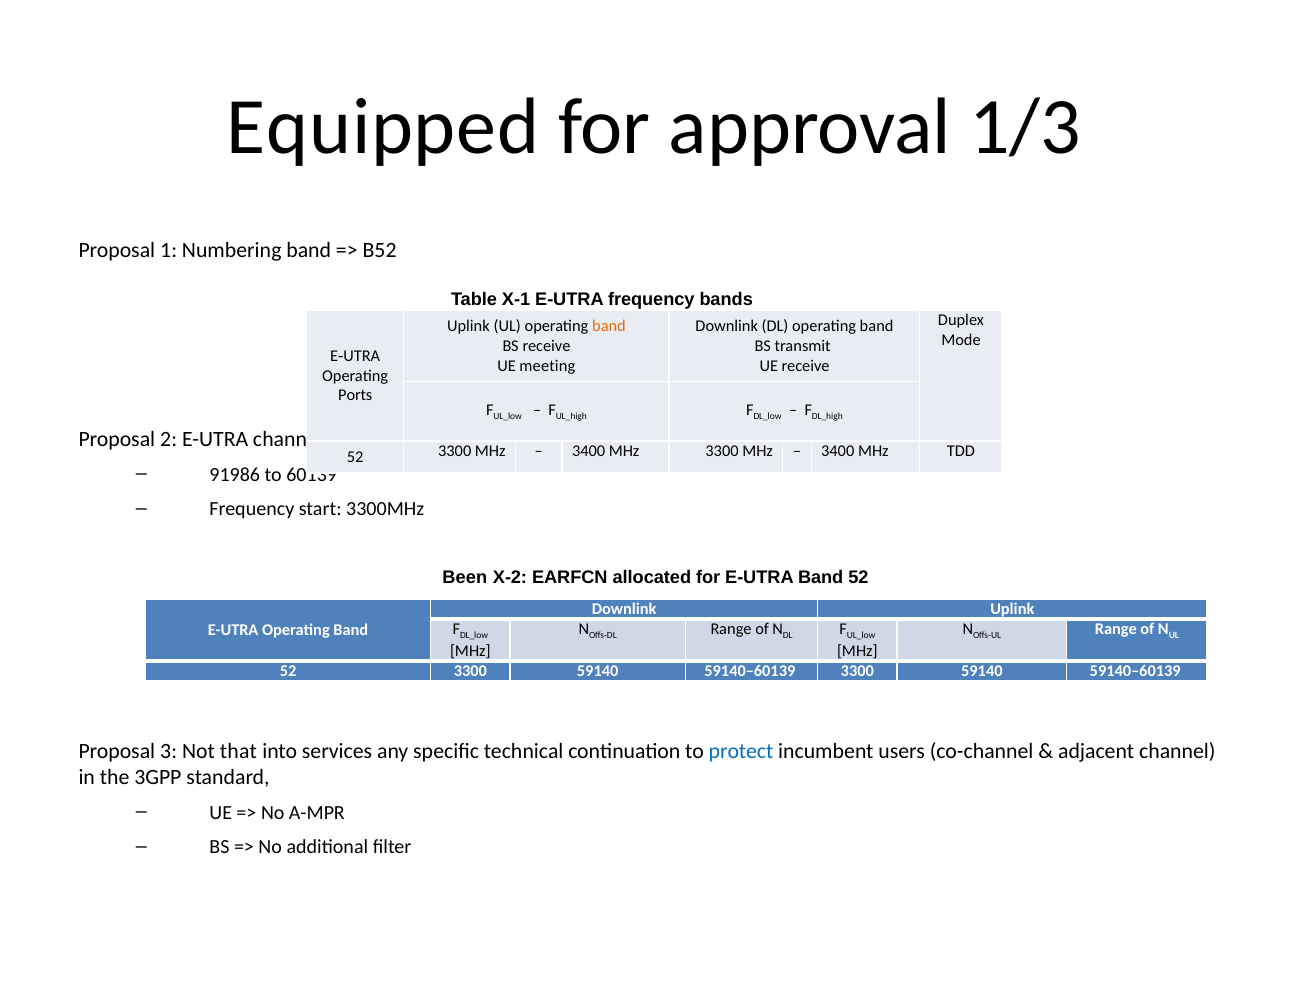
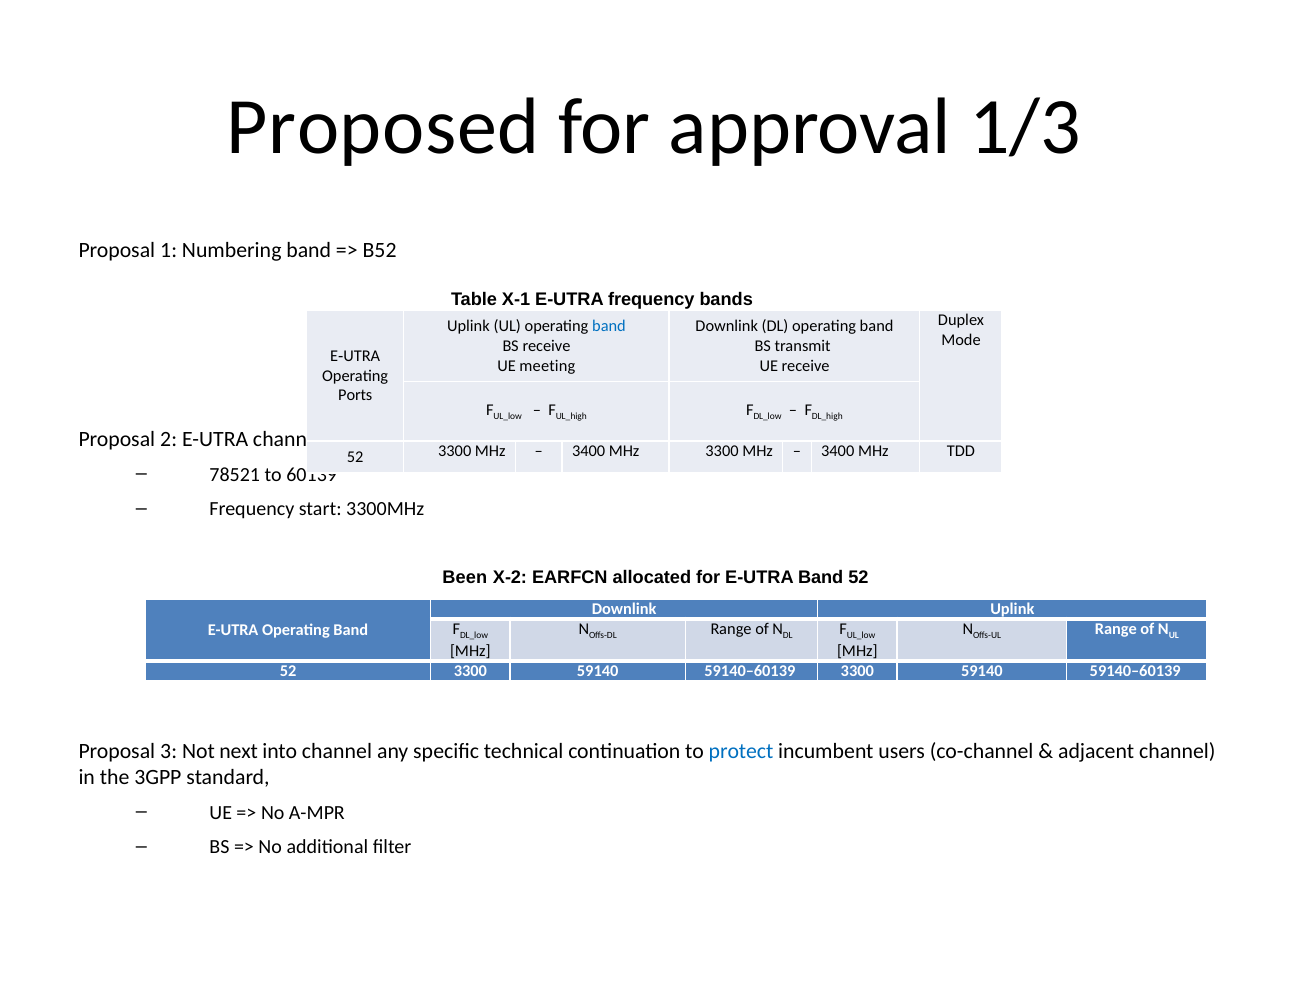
Equipped: Equipped -> Proposed (383, 127)
band colour: orange -> blue (609, 326)
91986: 91986 -> 78521 (235, 475)
that: that -> next (239, 751)
into services: services -> channel (337, 751)
